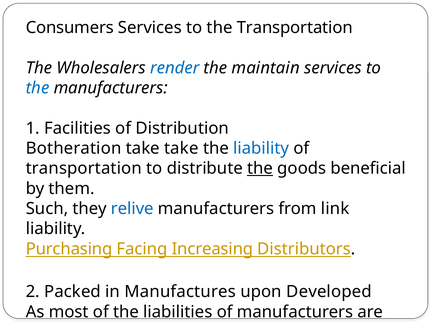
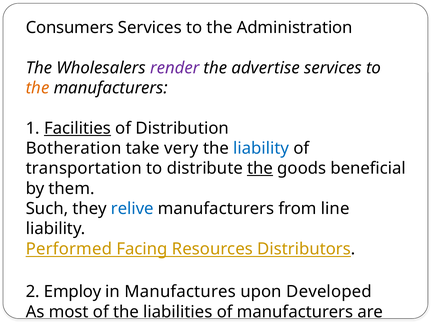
the Transportation: Transportation -> Administration (295, 28)
render colour: blue -> purple (175, 68)
maintain: maintain -> advertise (266, 68)
the colour: blue -> orange (38, 88)
Facilities underline: none -> present (78, 128)
take take: take -> very (181, 148)
link: link -> line (335, 209)
Purchasing: Purchasing -> Performed (69, 249)
Increasing: Increasing -> Resources (212, 249)
Packed: Packed -> Employ (73, 292)
